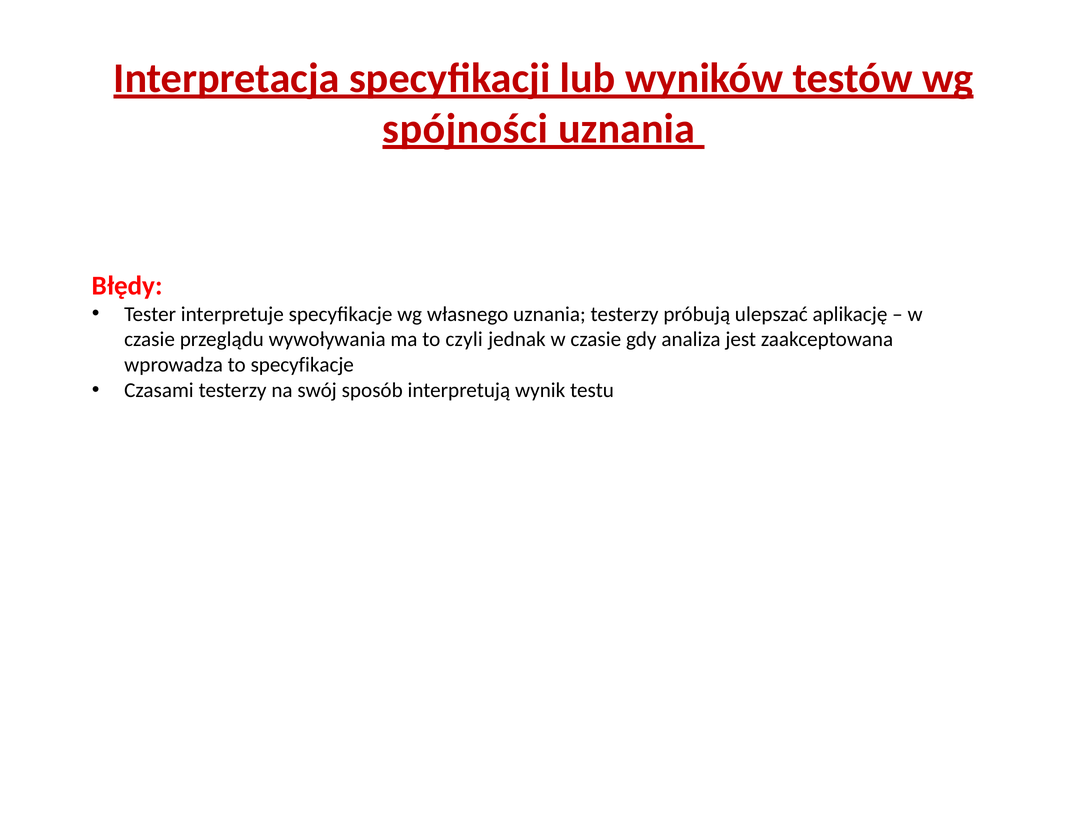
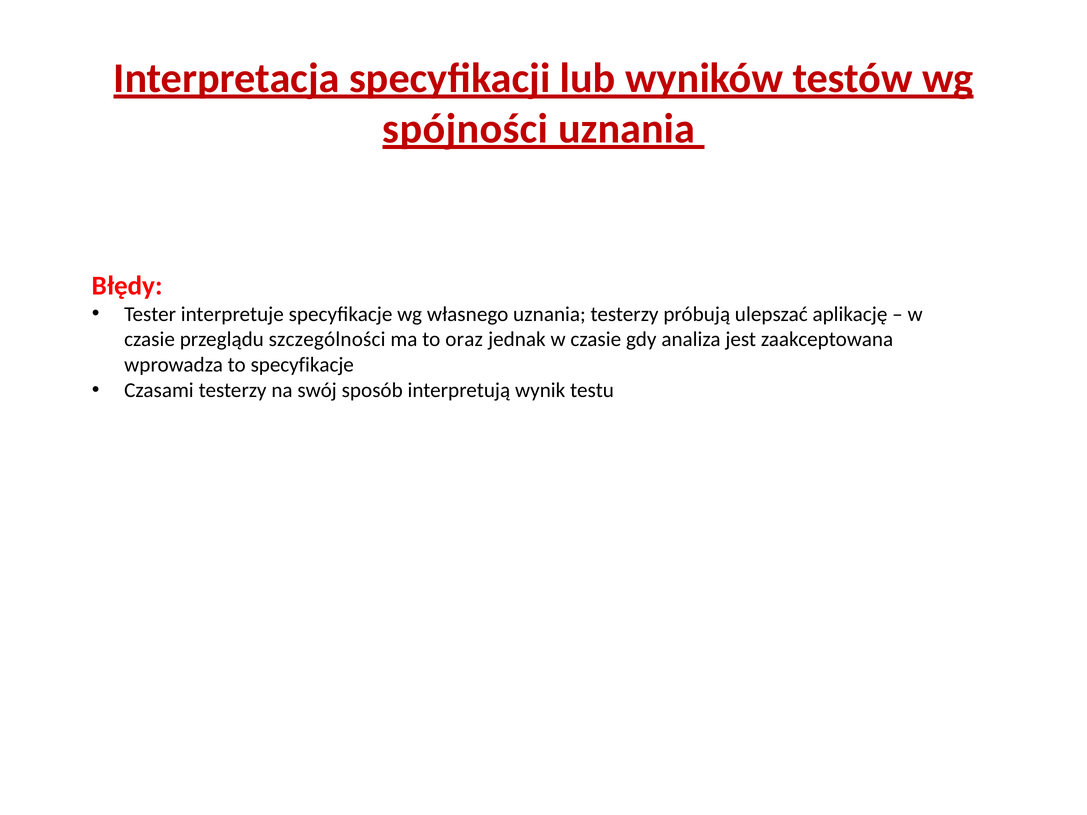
wywoływania: wywoływania -> szczególności (327, 340)
czyli: czyli -> oraz (464, 340)
